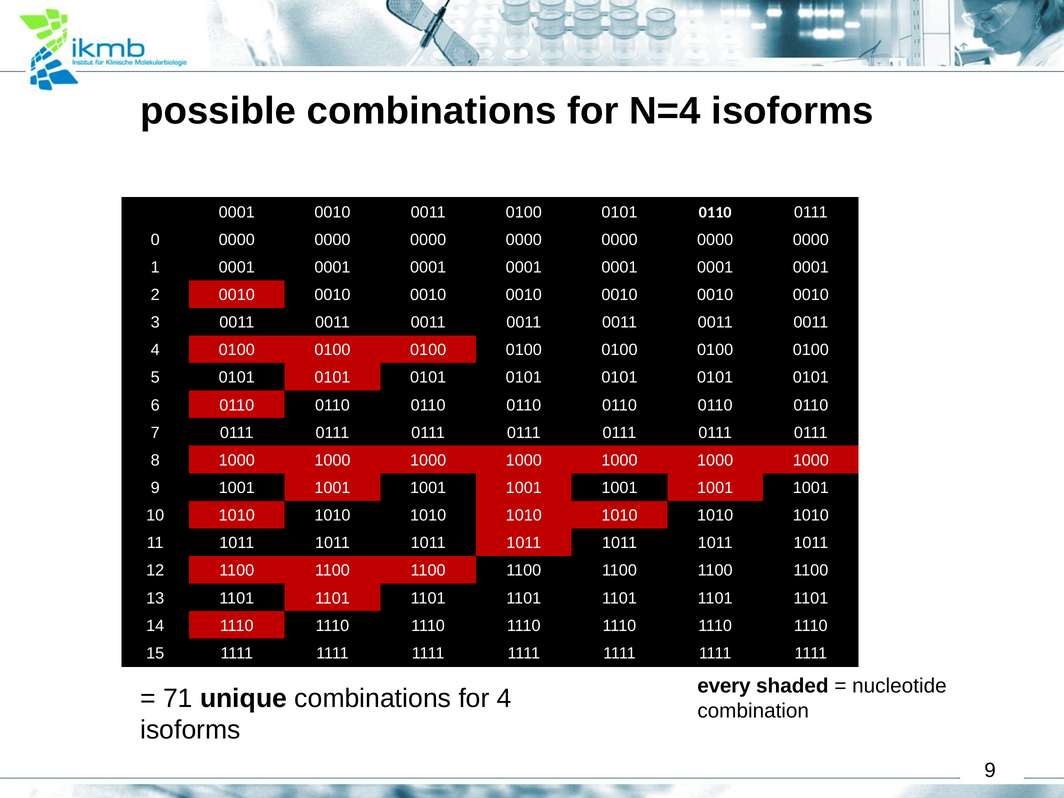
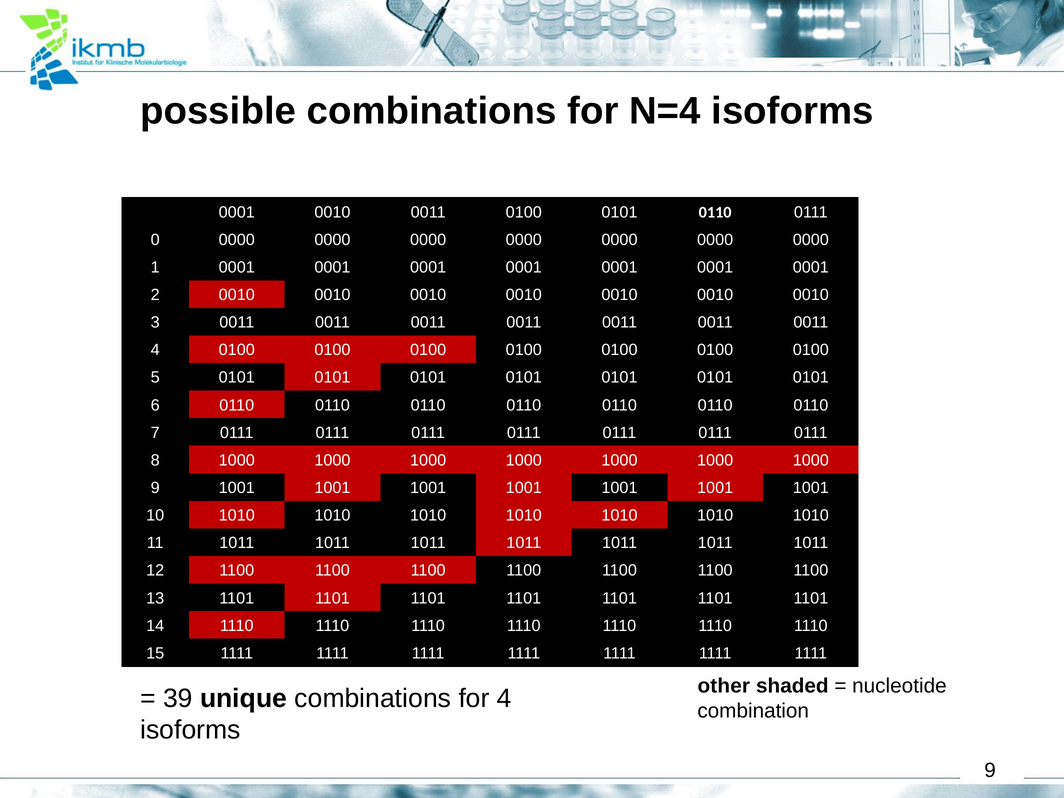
every: every -> other (724, 686)
71: 71 -> 39 (178, 698)
